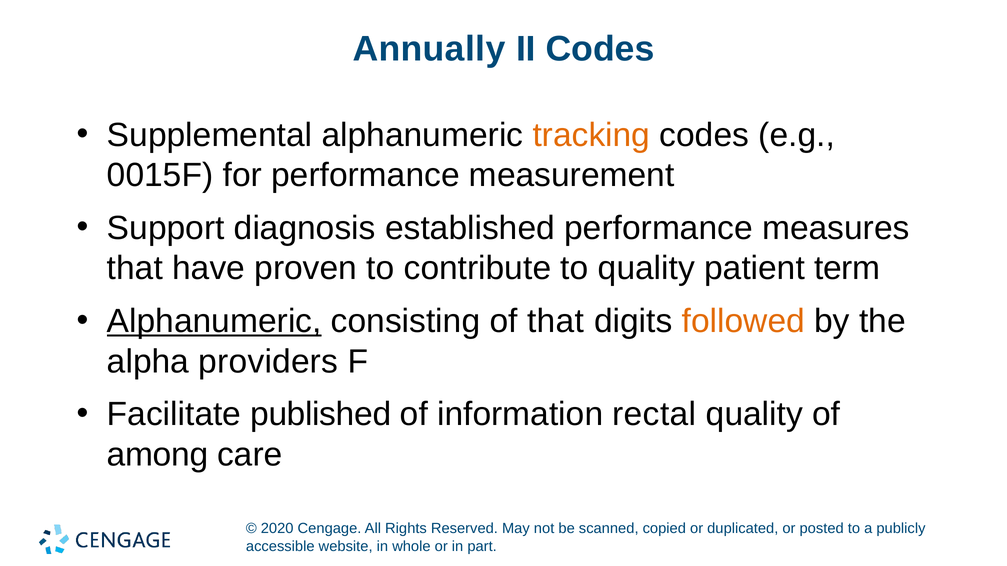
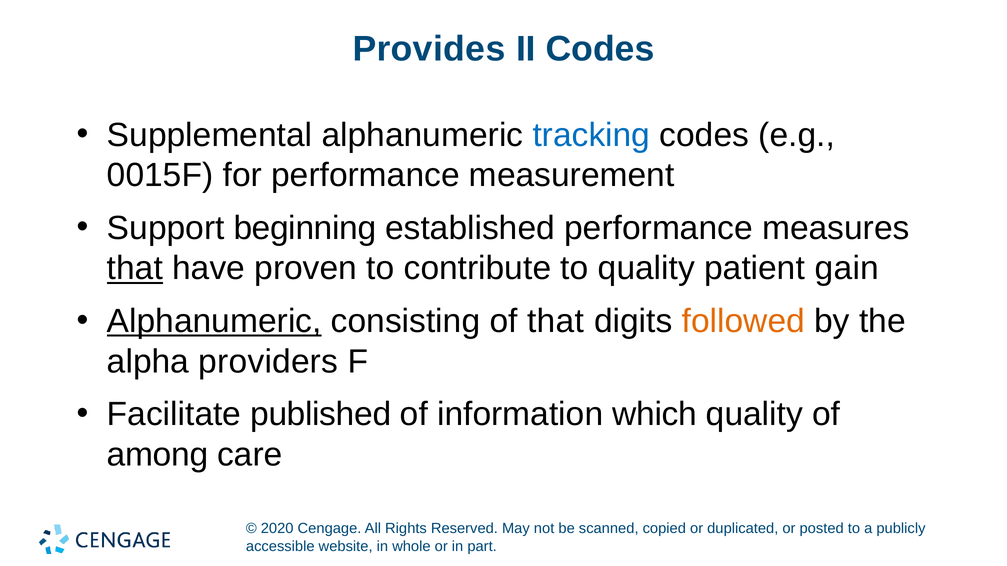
Annually: Annually -> Provides (429, 49)
tracking colour: orange -> blue (591, 135)
diagnosis: diagnosis -> beginning (305, 228)
that underline: none -> present (135, 269)
term: term -> gain (847, 269)
rectal: rectal -> which (655, 415)
